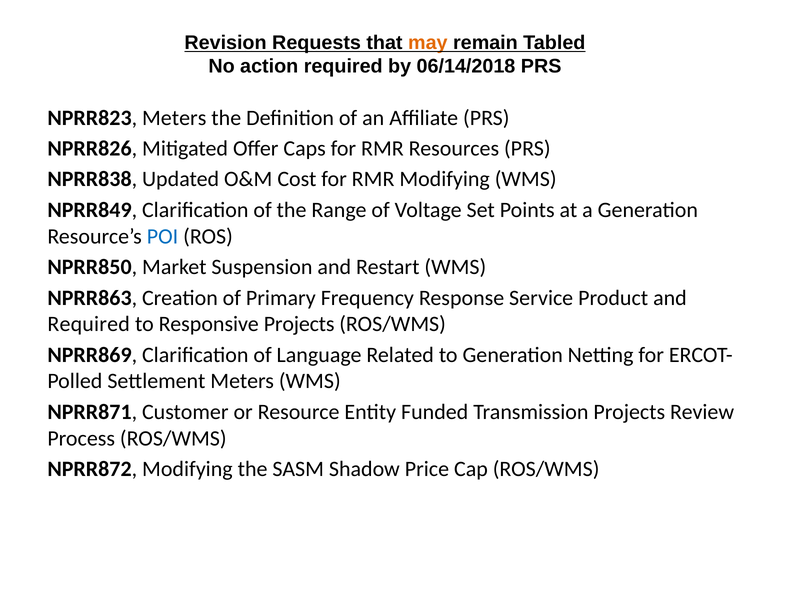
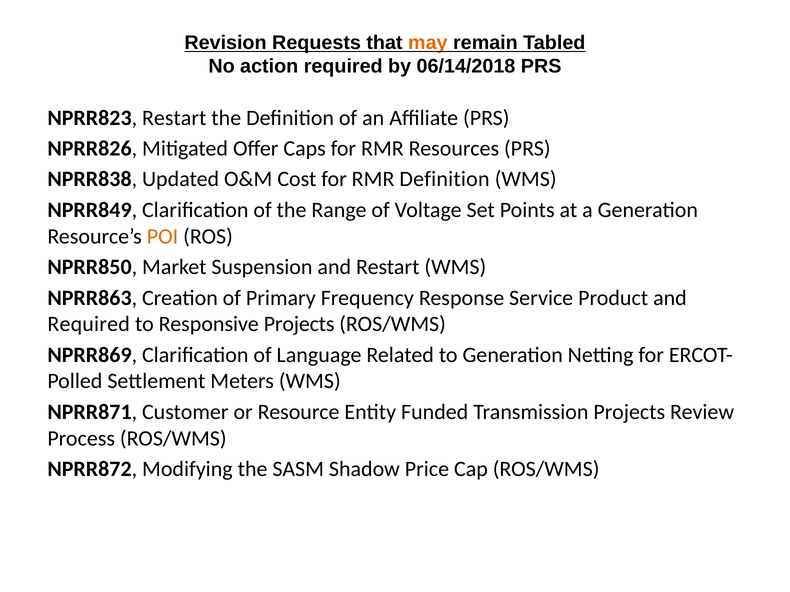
NPRR823 Meters: Meters -> Restart (174, 118)
RMR Modifying: Modifying -> Definition (444, 179)
POI colour: blue -> orange (162, 237)
